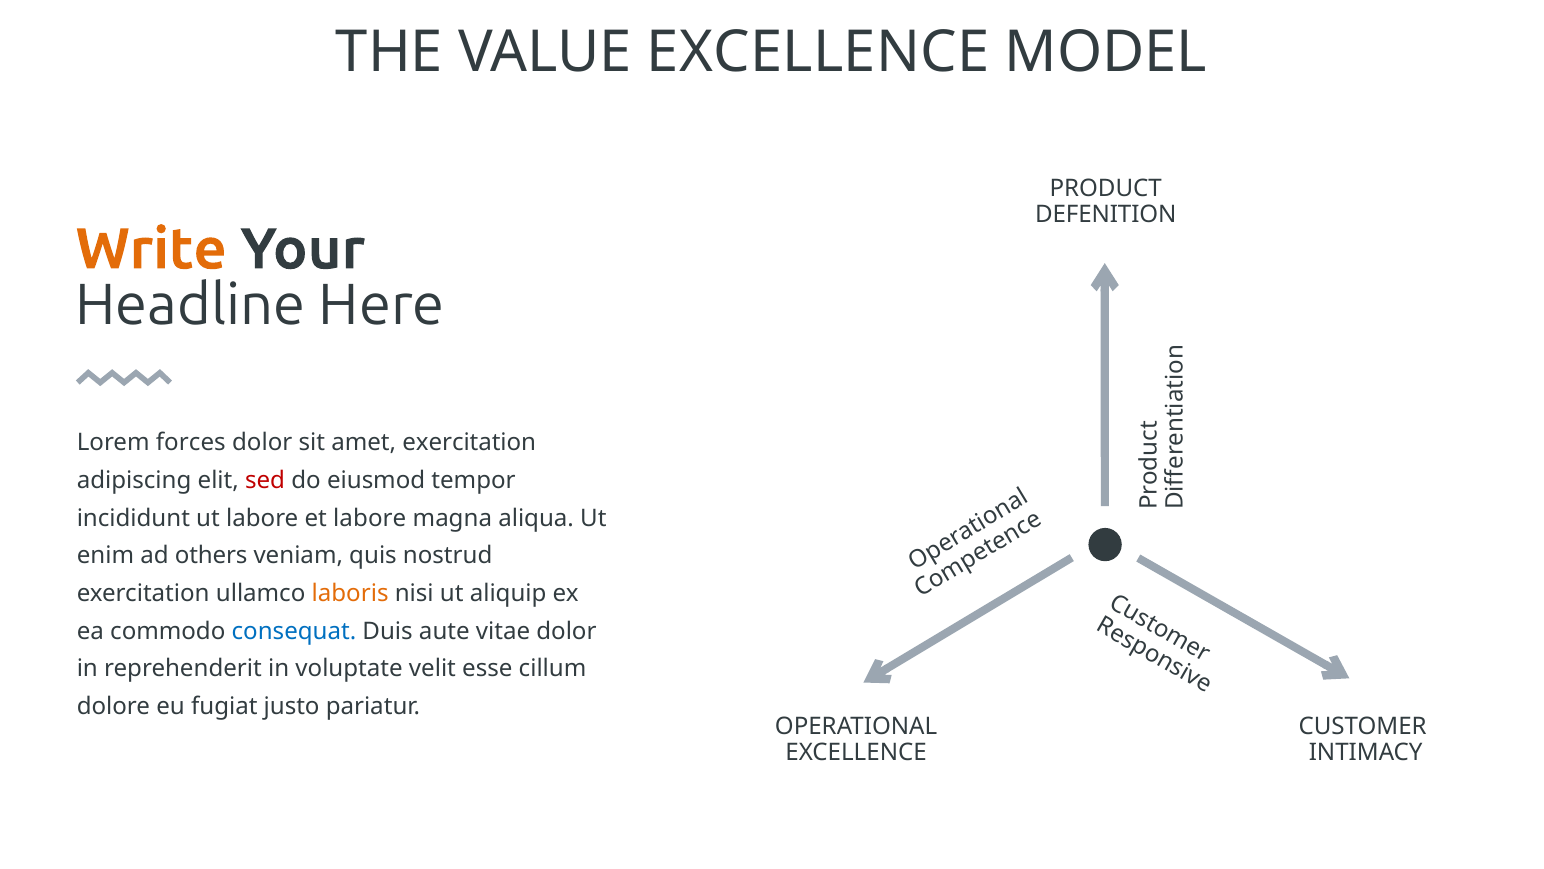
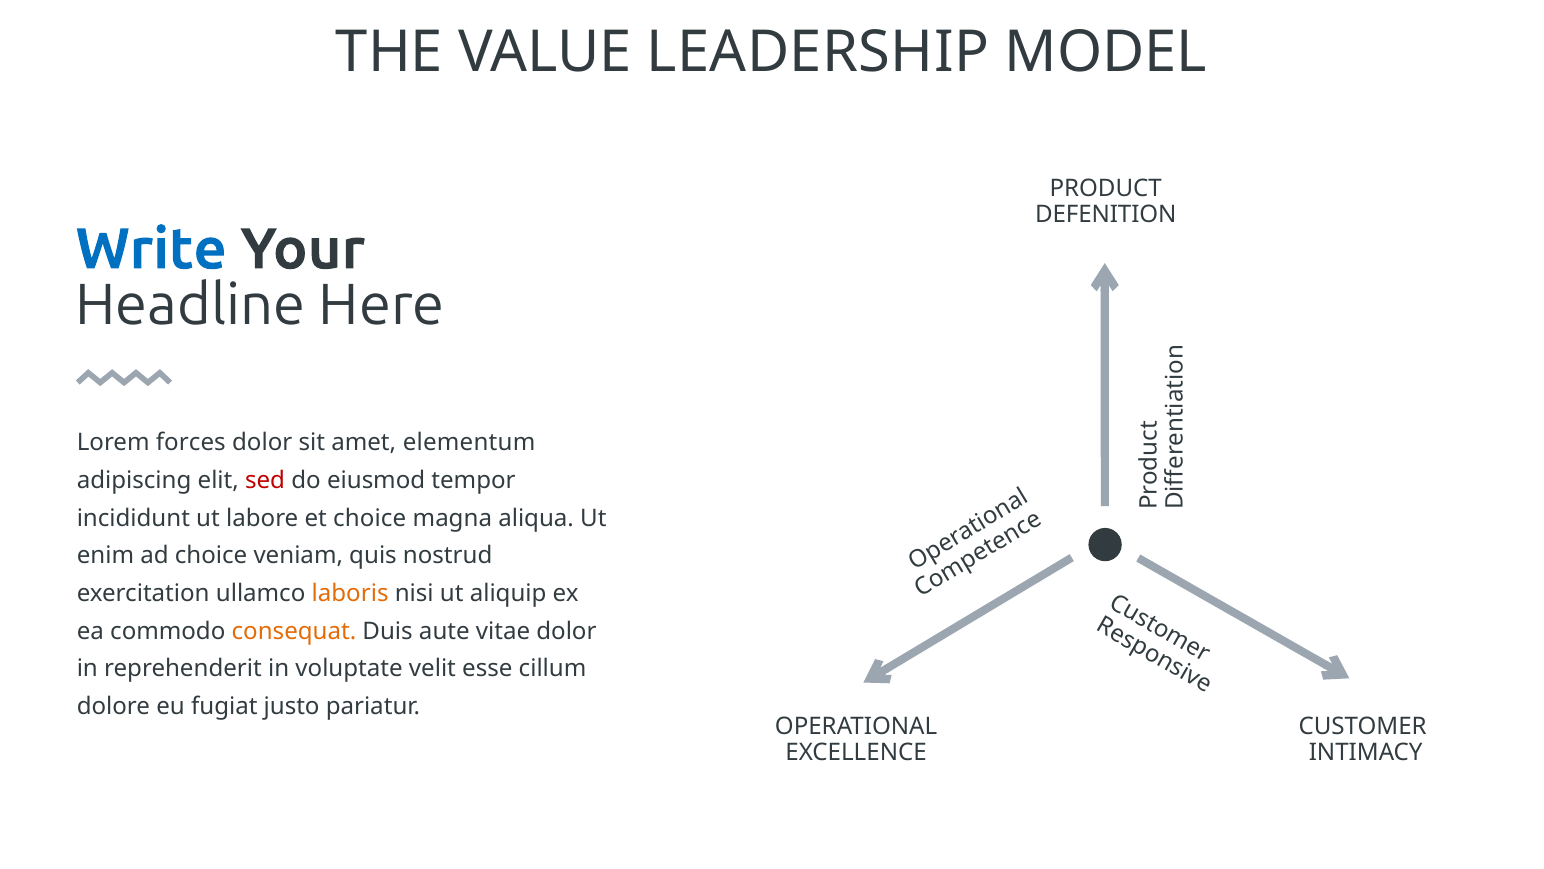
VALUE EXCELLENCE: EXCELLENCE -> LEADERSHIP (818, 53)
Write colour: orange -> blue (151, 249)
amet exercitation: exercitation -> elementum (469, 443)
et labore: labore -> choice (370, 518)
ad others: others -> choice (211, 556)
consequat colour: blue -> orange (294, 631)
